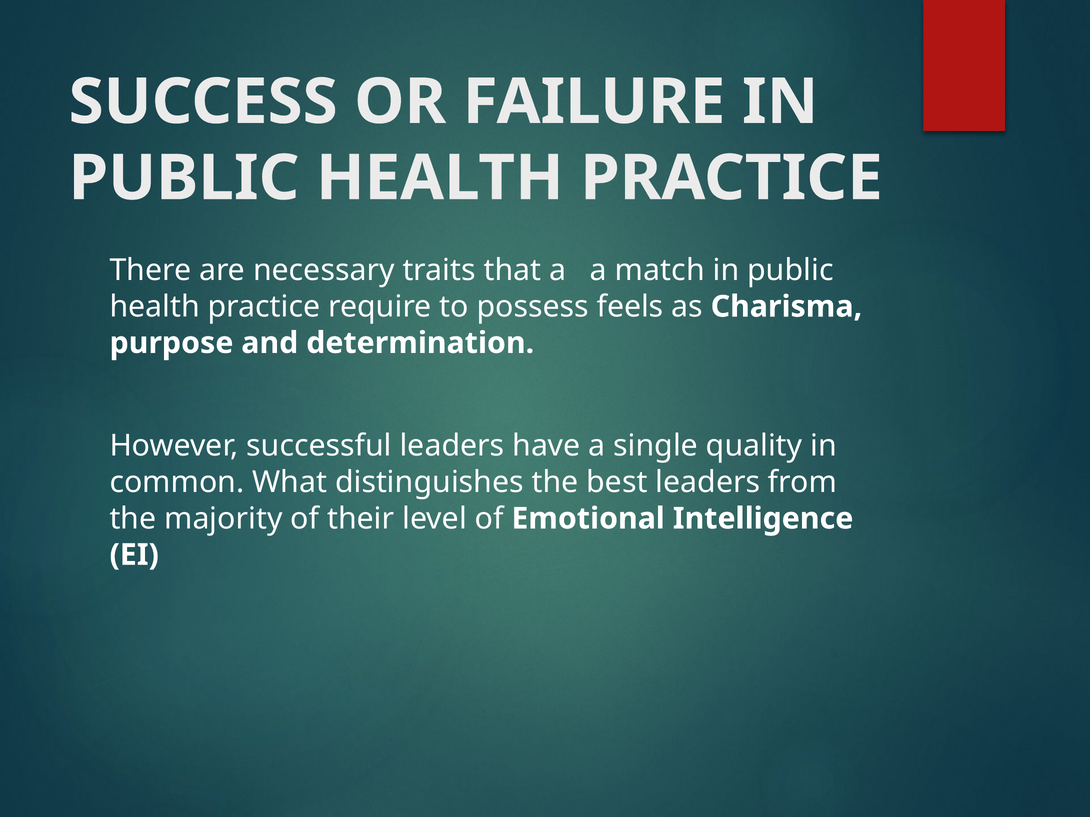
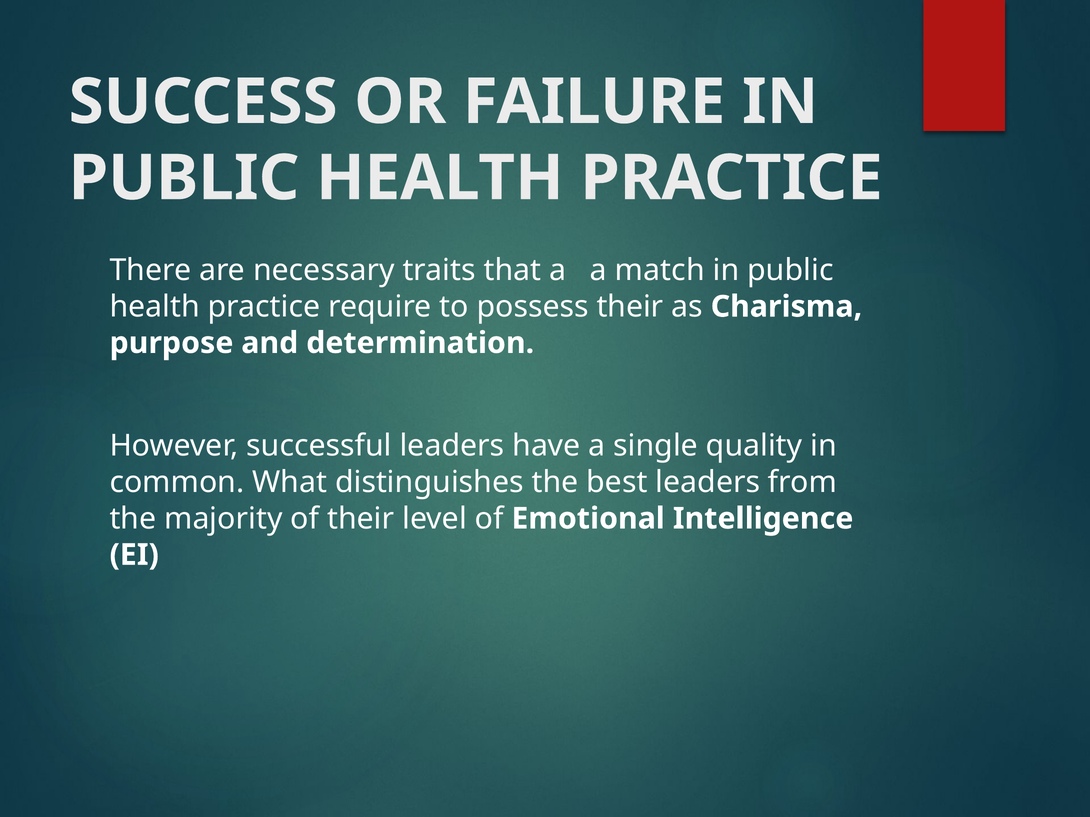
possess feels: feels -> their (630, 307)
